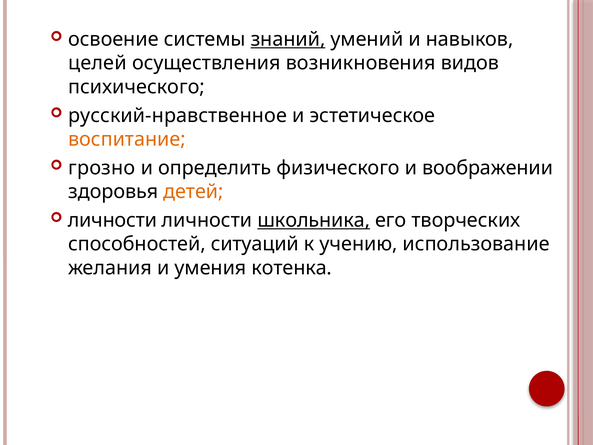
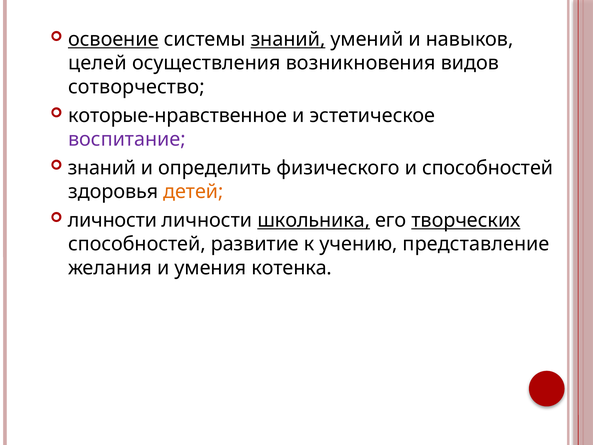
освоение underline: none -> present (113, 39)
психического: психического -> сотворчество (136, 87)
русский-нравственное: русский-нравственное -> которые-нравственное (178, 115)
воспитание colour: orange -> purple (127, 139)
грозно: грозно -> знаний (102, 168)
и воображении: воображении -> способностей (488, 168)
творческих underline: none -> present (466, 220)
ситуаций: ситуаций -> развитие (255, 244)
использование: использование -> представление (476, 244)
